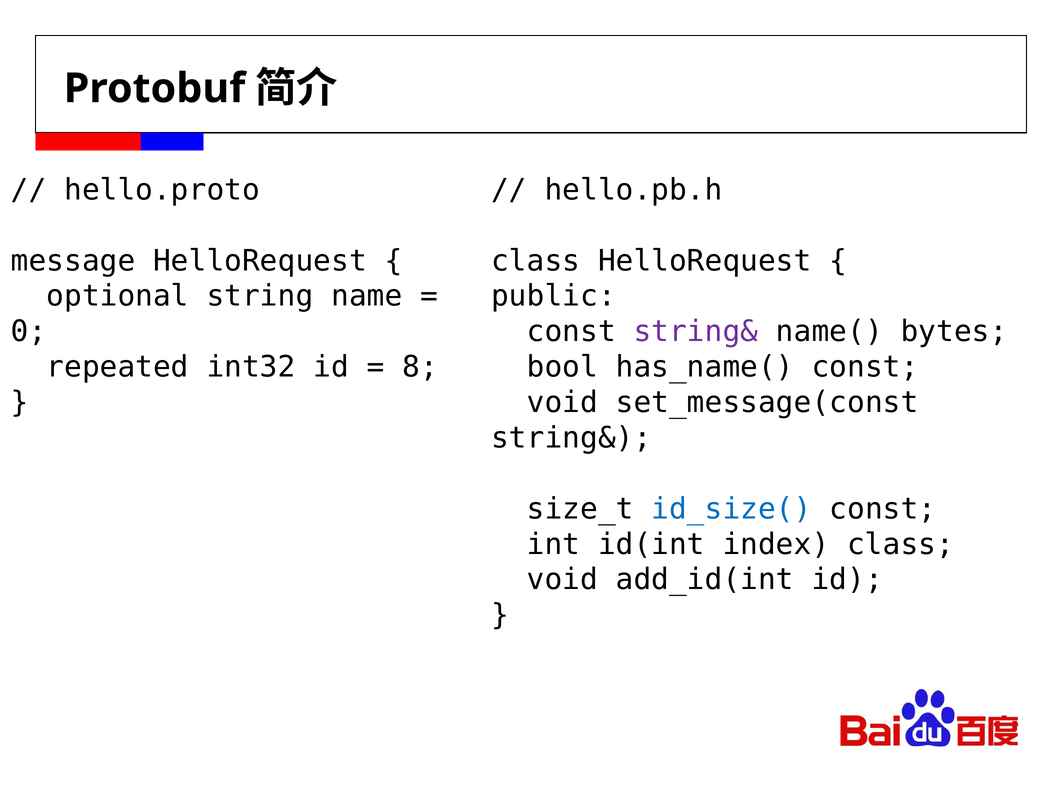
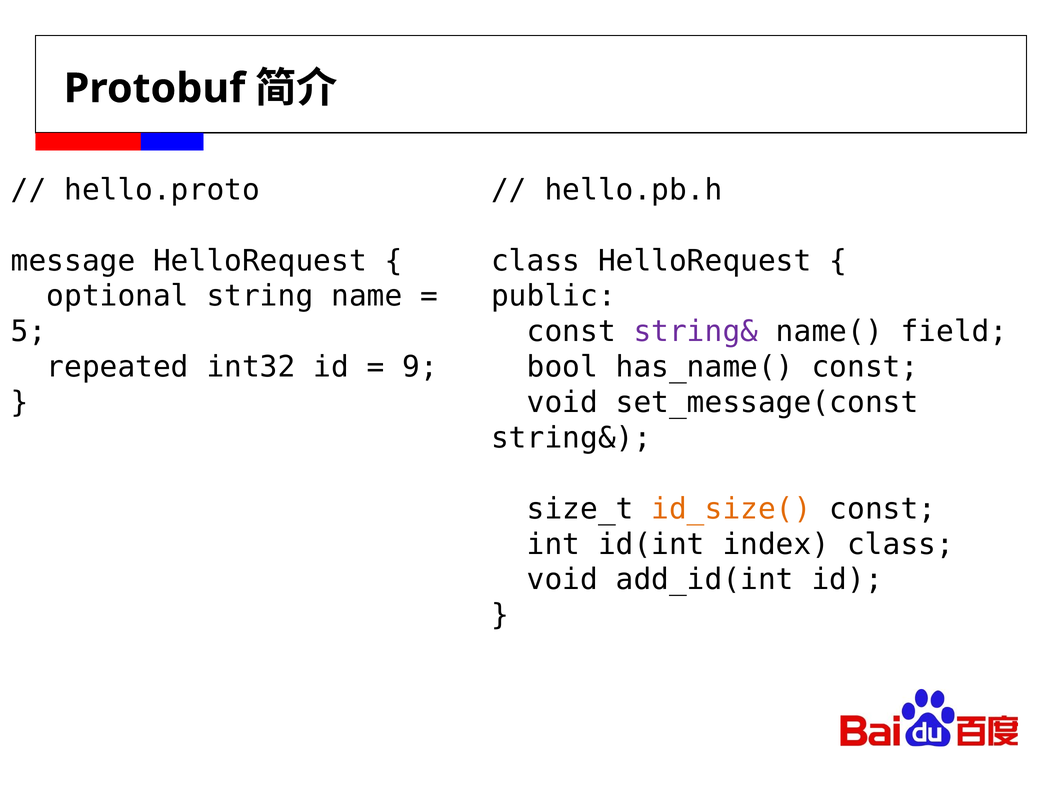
0: 0 -> 5 (29, 331)
bytes: bytes -> field (954, 331)
8: 8 -> 9 (420, 367)
id_size( colour: blue -> orange (731, 509)
